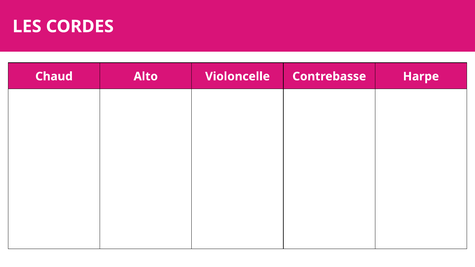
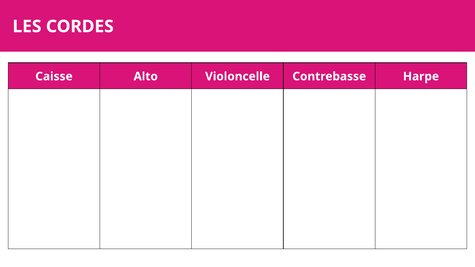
Chaud: Chaud -> Caisse (54, 76)
